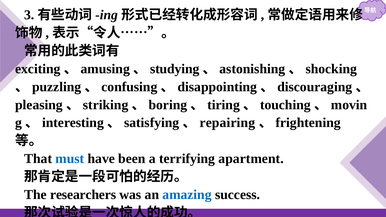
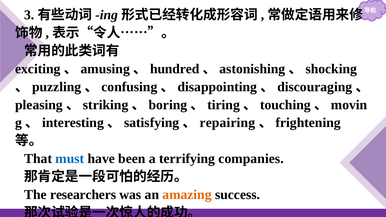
studying: studying -> hundred (175, 69)
apartment: apartment -> companies (251, 159)
amazing colour: blue -> orange (187, 195)
